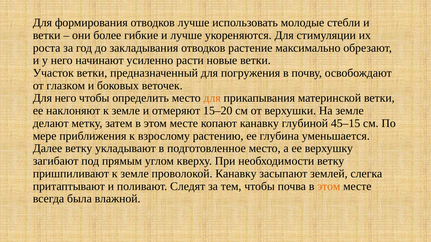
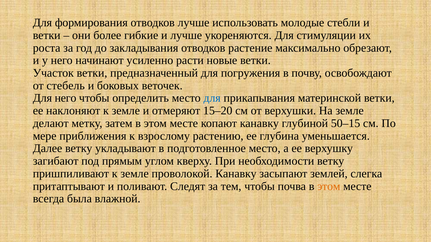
глазком: глазком -> стебель (66, 86)
для colour: orange -> blue (212, 98)
45–15: 45–15 -> 50–15 (346, 124)
